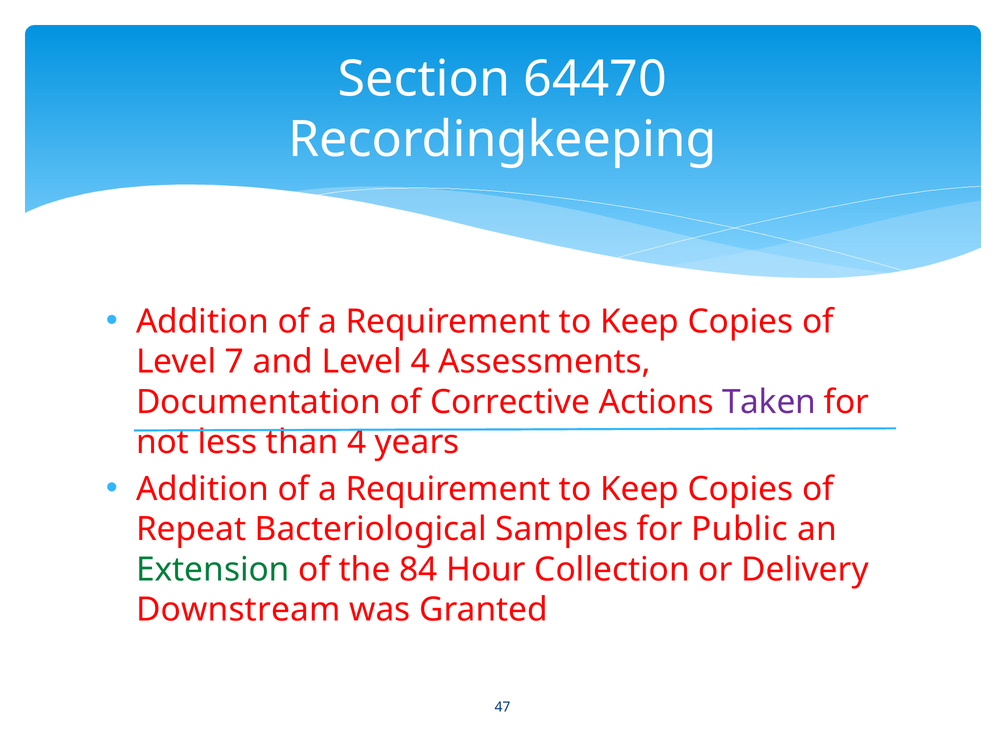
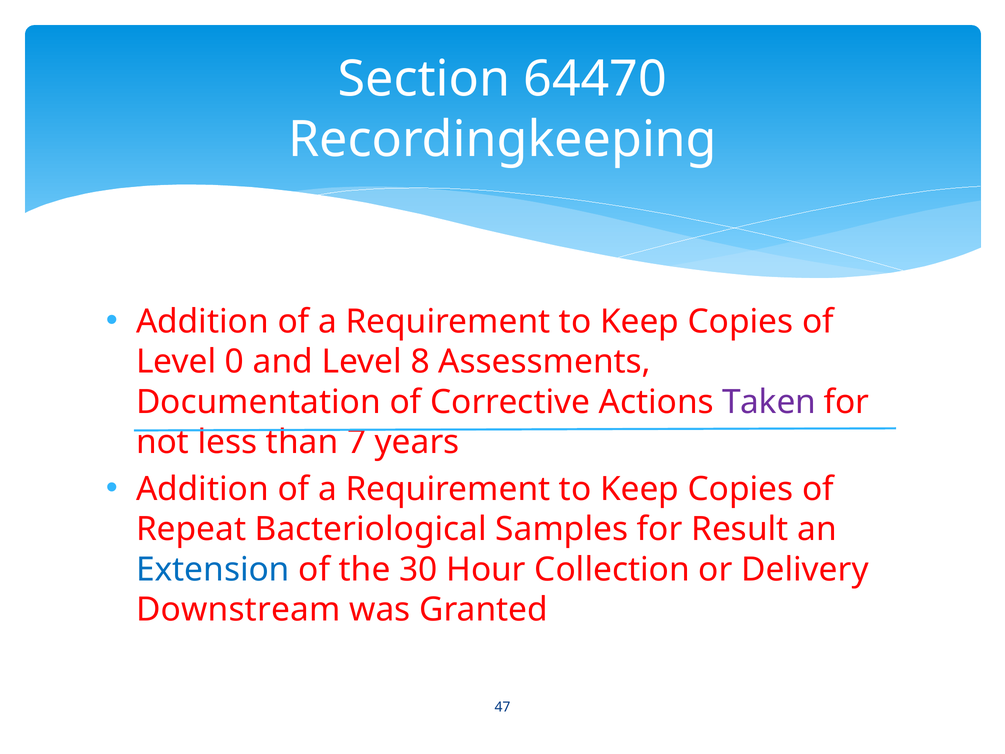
7: 7 -> 0 (235, 362)
Level 4: 4 -> 8 (420, 362)
than 4: 4 -> 7 (357, 442)
Public: Public -> Result (740, 529)
Extension colour: green -> blue (213, 569)
84: 84 -> 30 (418, 569)
